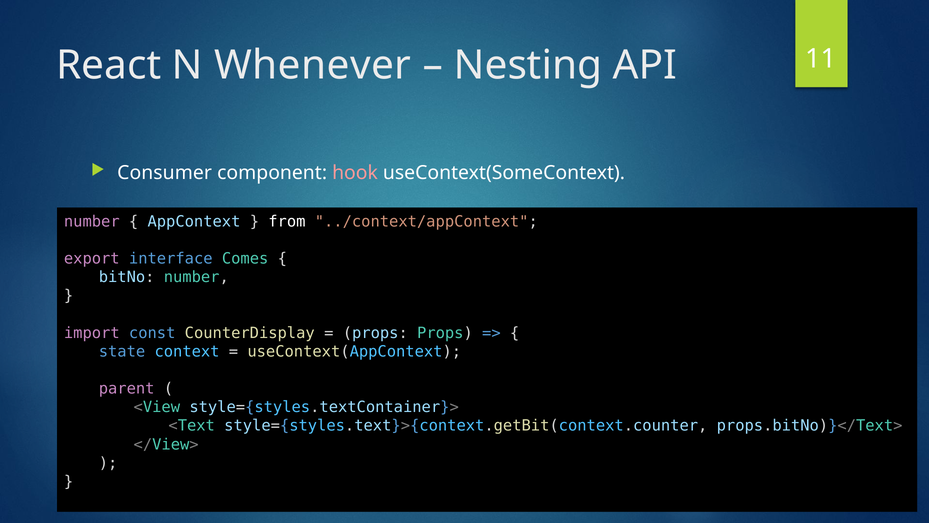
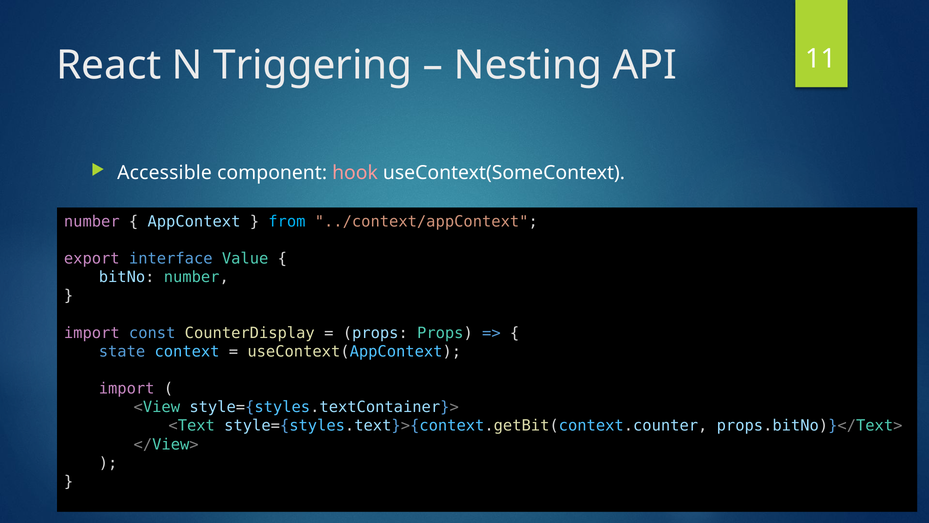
Whenever: Whenever -> Triggering (313, 65)
Consumer: Consumer -> Accessible (165, 173)
from colour: white -> light blue (287, 221)
Comes: Comes -> Value (245, 258)
parent: parent -> import (127, 388)
